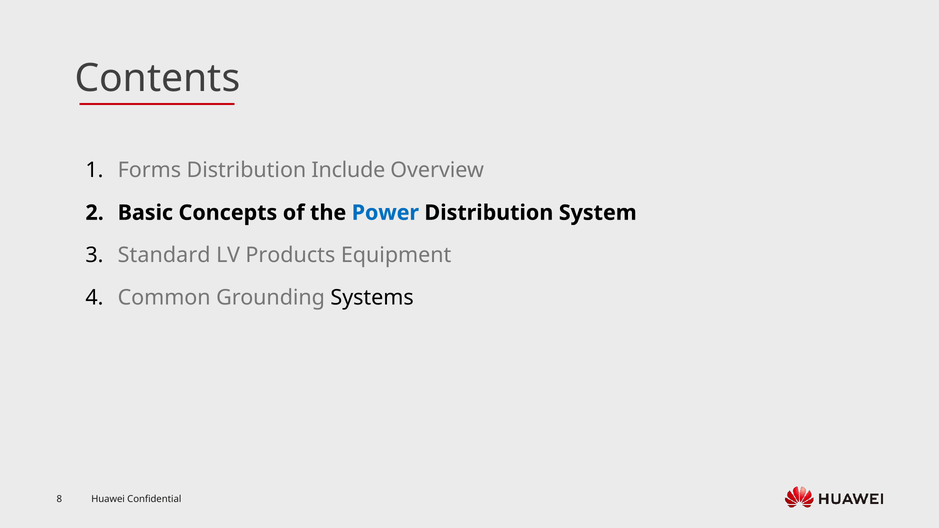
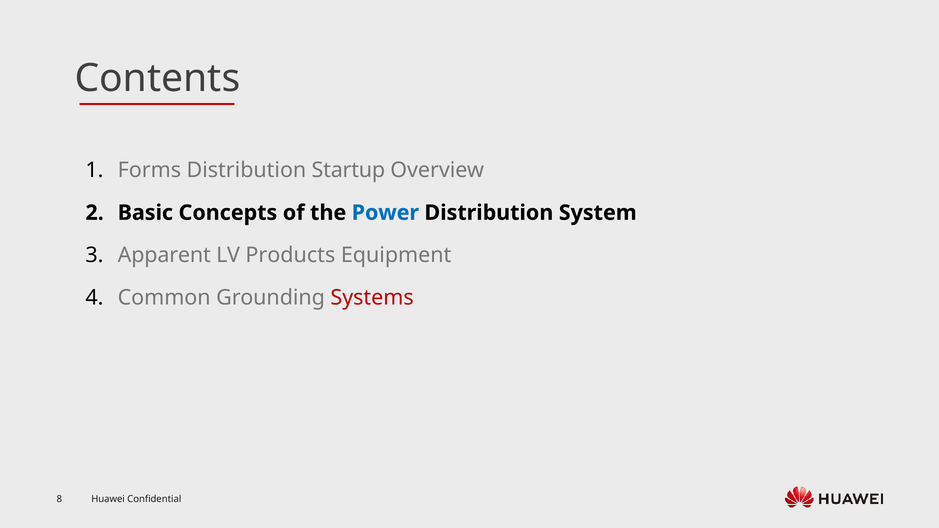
Include: Include -> Startup (348, 170)
Standard: Standard -> Apparent (164, 255)
Systems colour: black -> red (372, 298)
